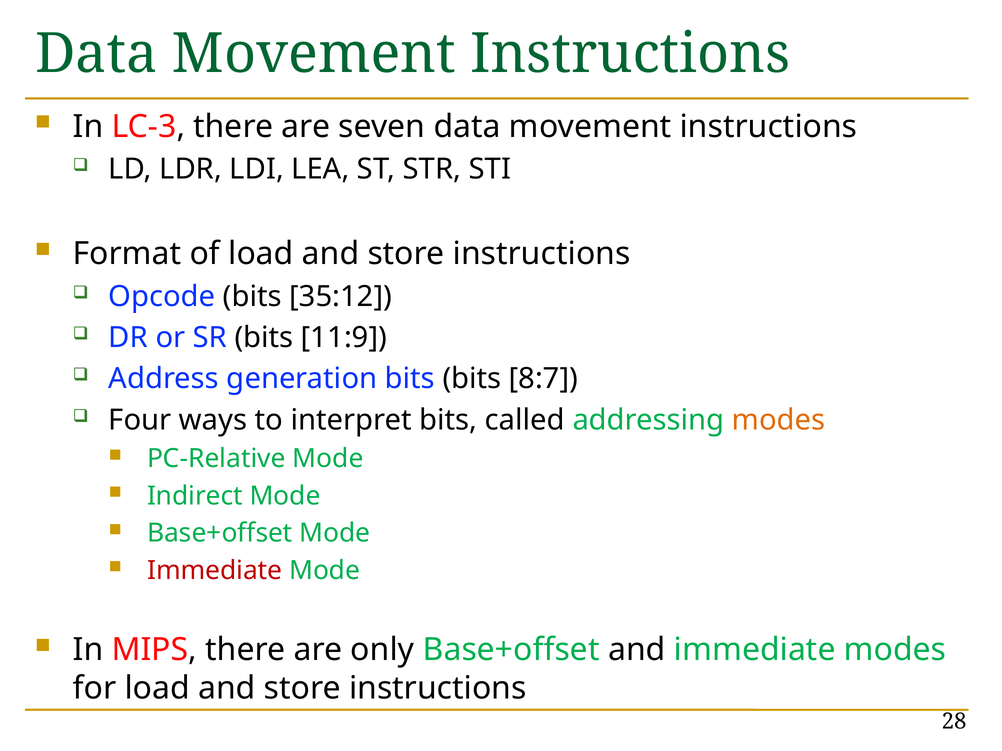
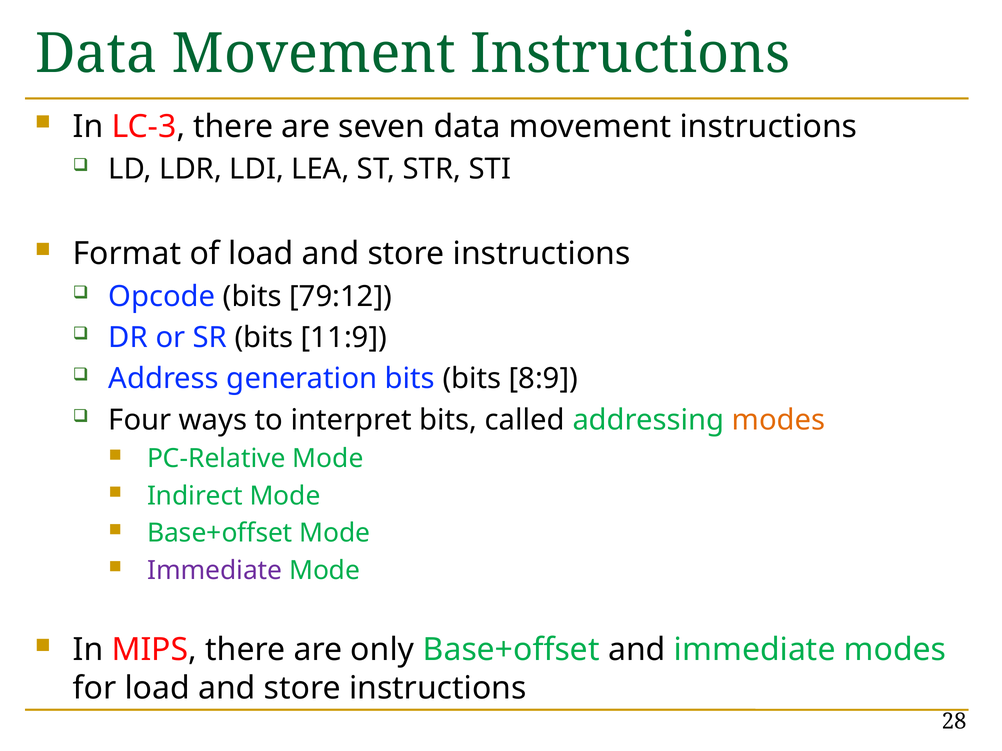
35:12: 35:12 -> 79:12 (341, 297)
8:7: 8:7 -> 8:9 (543, 379)
Immediate colour: red -> purple (215, 571)
